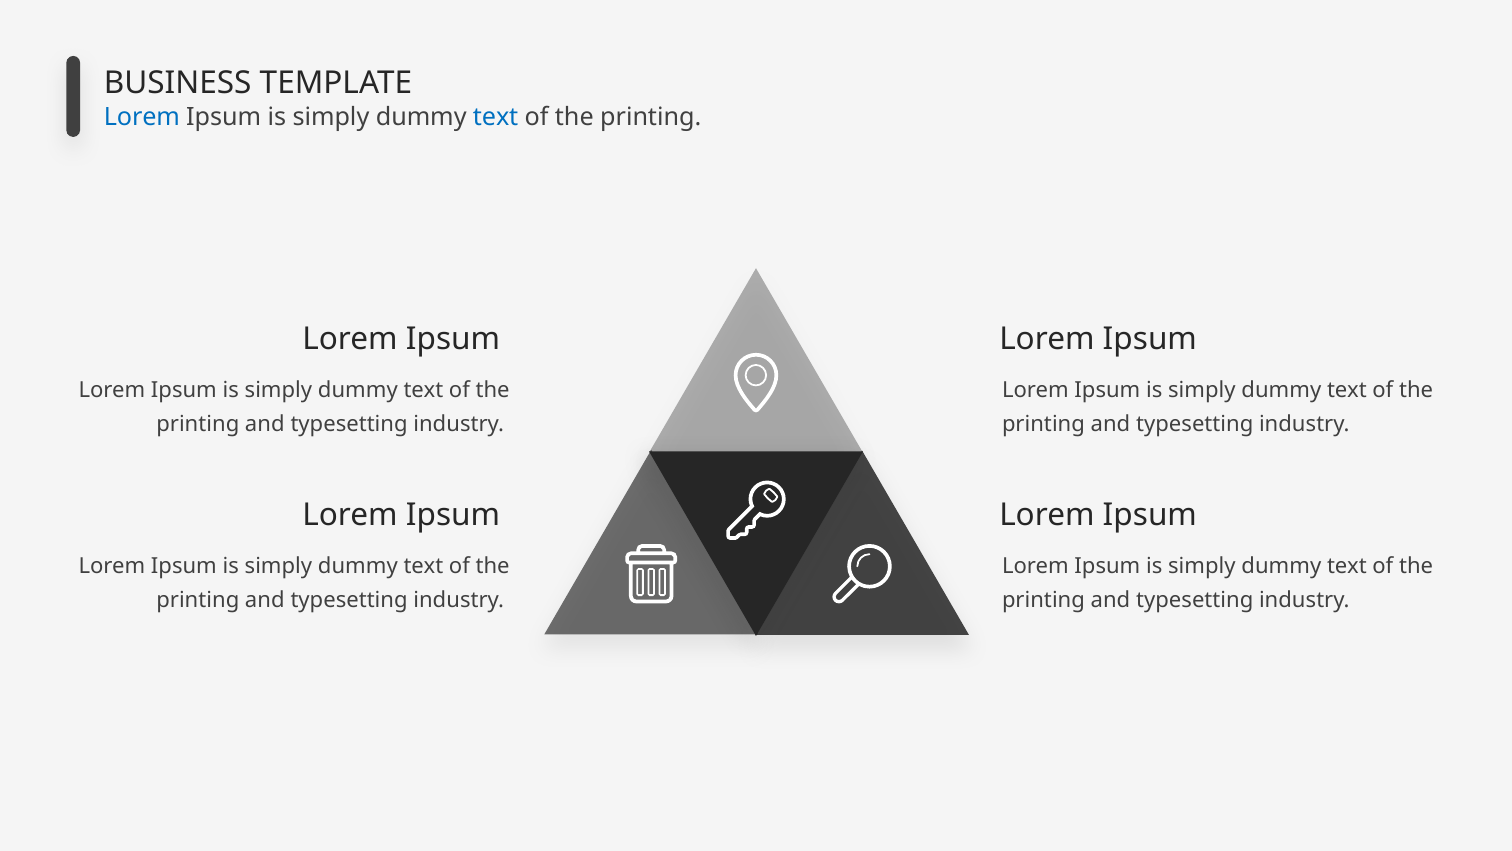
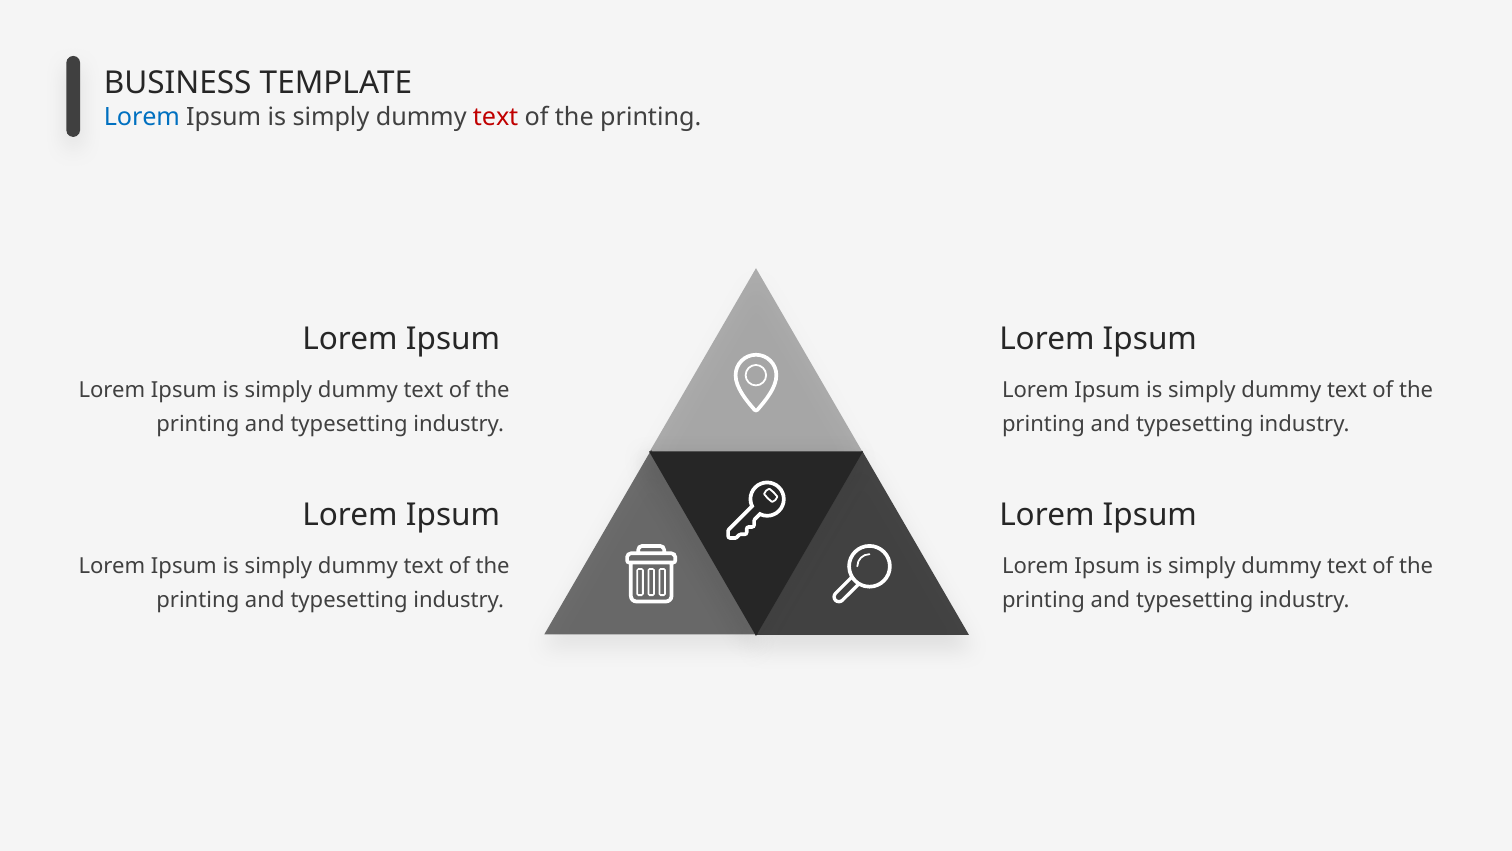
text colour: blue -> red (496, 117)
